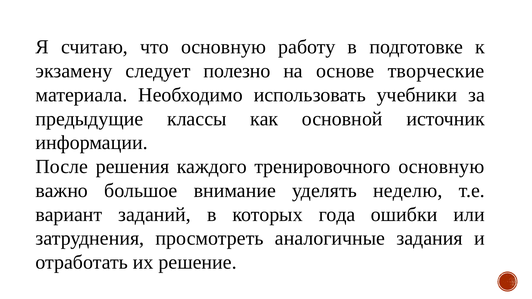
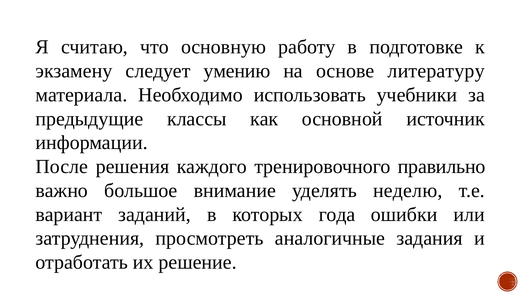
полезно: полезно -> умению (237, 71)
творческие: творческие -> литературу (436, 71)
тренировочного основную: основную -> правильно (442, 167)
